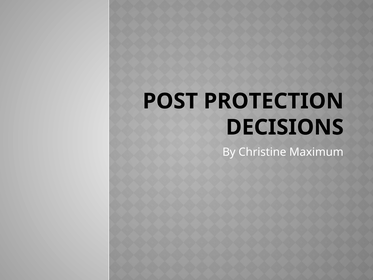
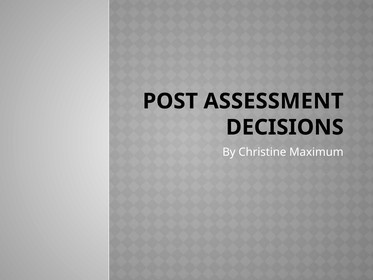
PROTECTION: PROTECTION -> ASSESSMENT (274, 101)
